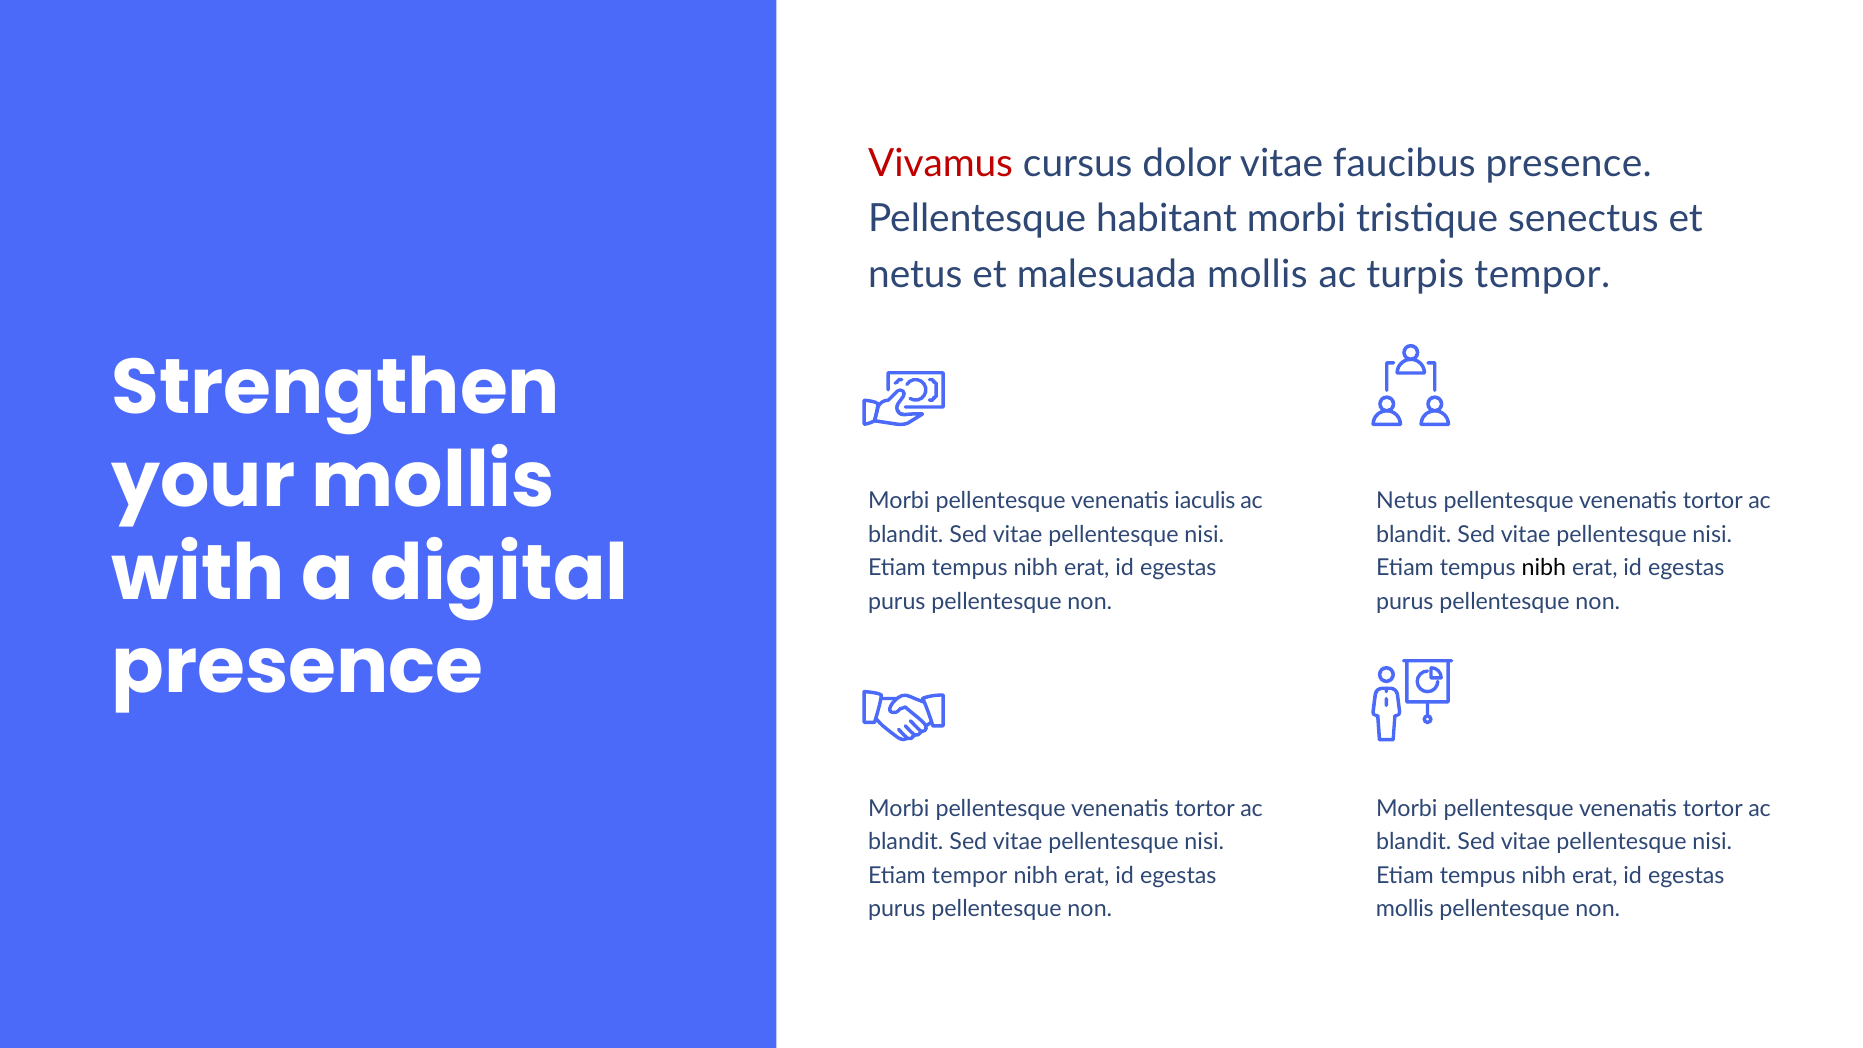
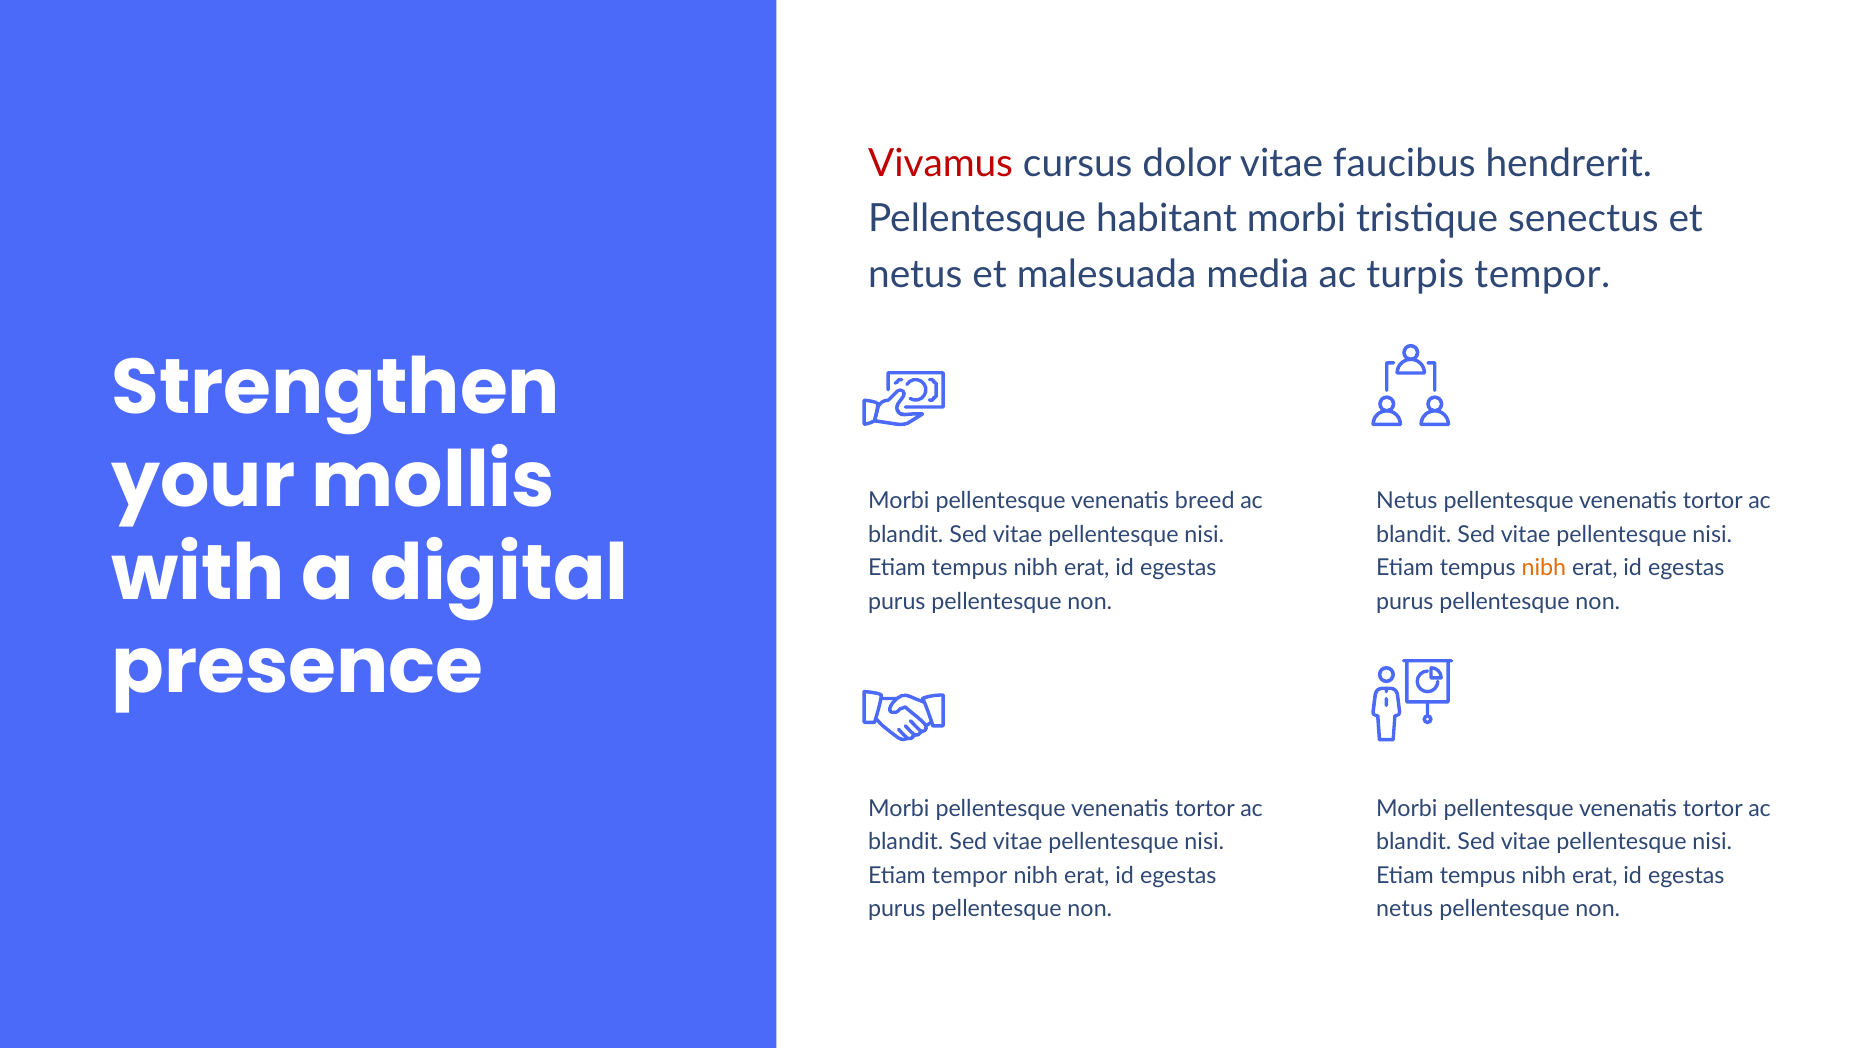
faucibus presence: presence -> hendrerit (1569, 163)
malesuada mollis: mollis -> media (1258, 275)
iaculis: iaculis -> breed (1205, 501)
nibh colour: black -> orange (1544, 568)
mollis: mollis -> netus (1405, 909)
